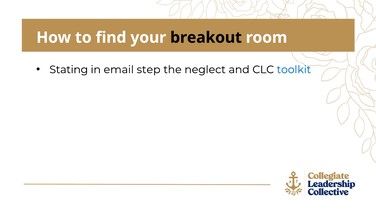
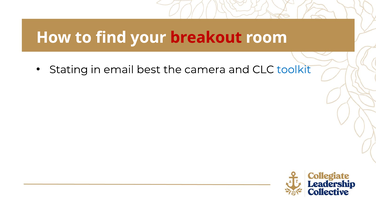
breakout colour: black -> red (206, 37)
step: step -> best (149, 69)
neglect: neglect -> camera (205, 69)
